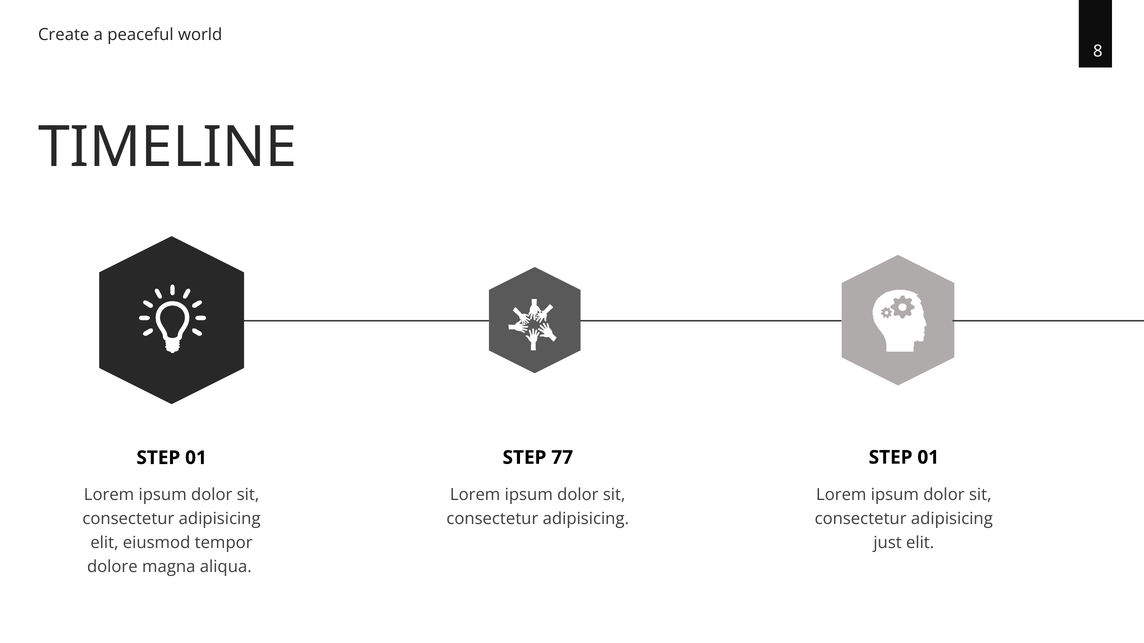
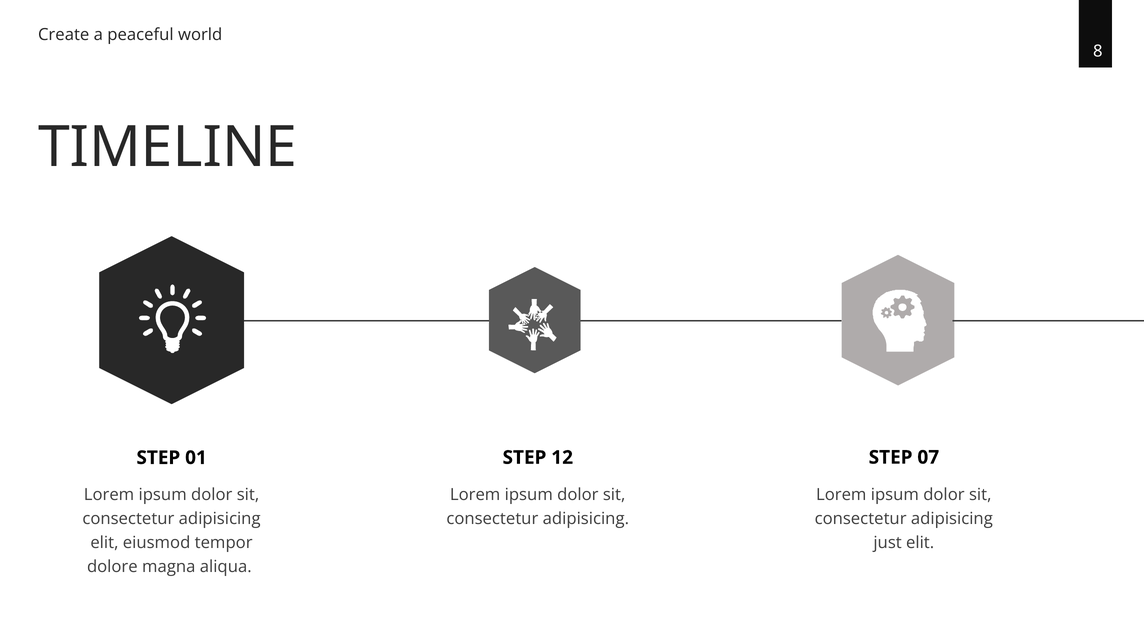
01: 01 -> 07 (928, 458)
77: 77 -> 12 (562, 458)
